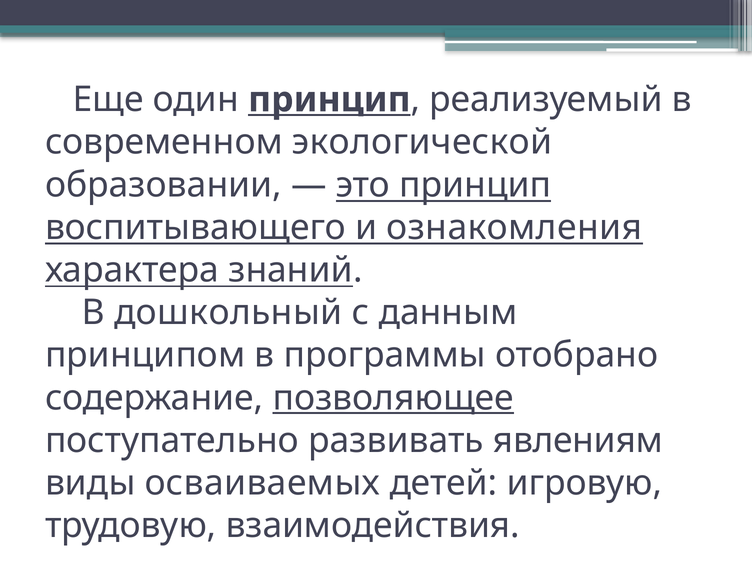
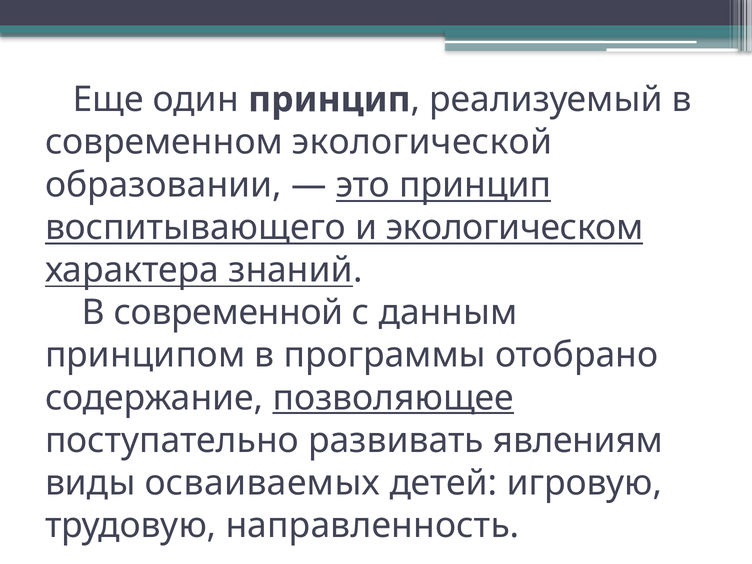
принцип underline: present -> none (329, 100)
ознакомления: ознакомления -> экологическом (515, 227)
дошкольный: дошкольный -> современной (229, 313)
взаимодействия: взаимодействия -> направленность (373, 526)
